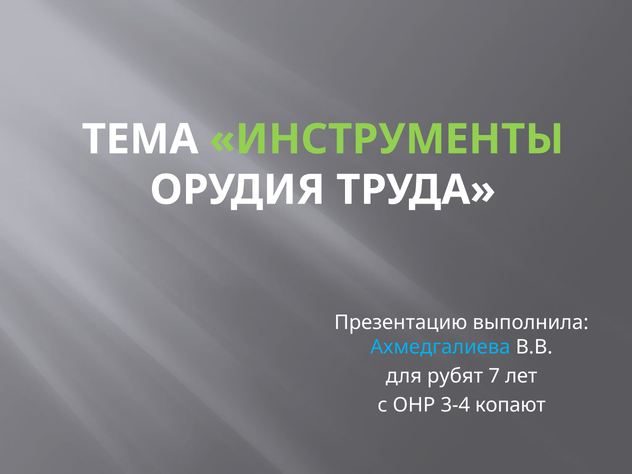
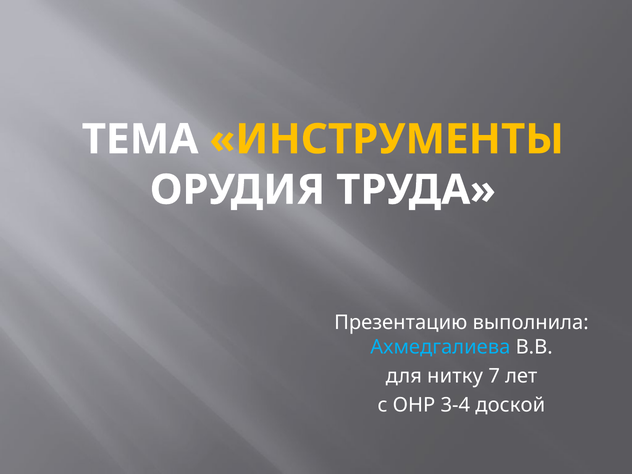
ИНСТРУМЕНТЫ colour: light green -> yellow (387, 139)
рубят: рубят -> нитку (455, 376)
копают: копают -> доской (510, 405)
